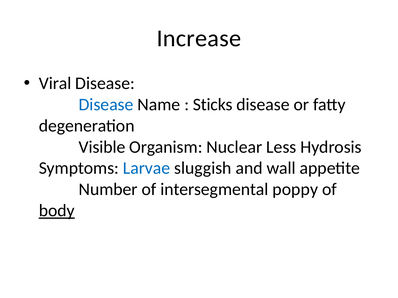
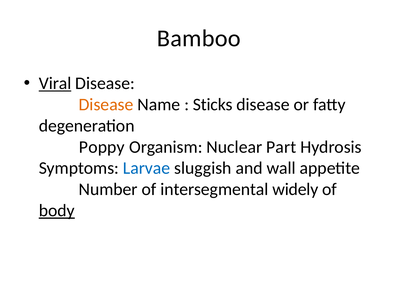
Increase: Increase -> Bamboo (199, 39)
Viral underline: none -> present (55, 83)
Disease colour: blue -> orange (106, 105)
Visible: Visible -> Poppy (102, 147)
Less: Less -> Part (281, 147)
poppy: poppy -> widely (295, 190)
